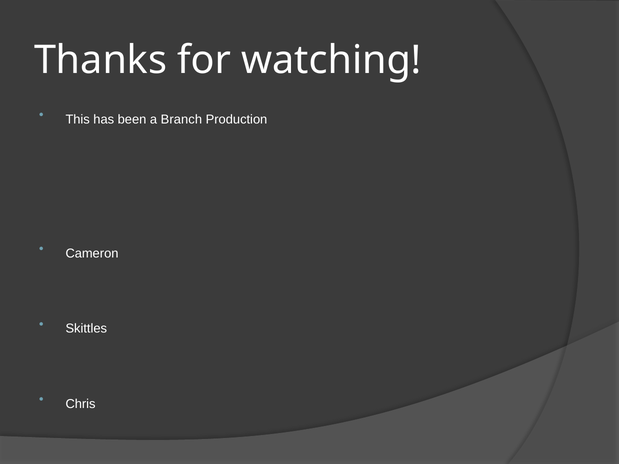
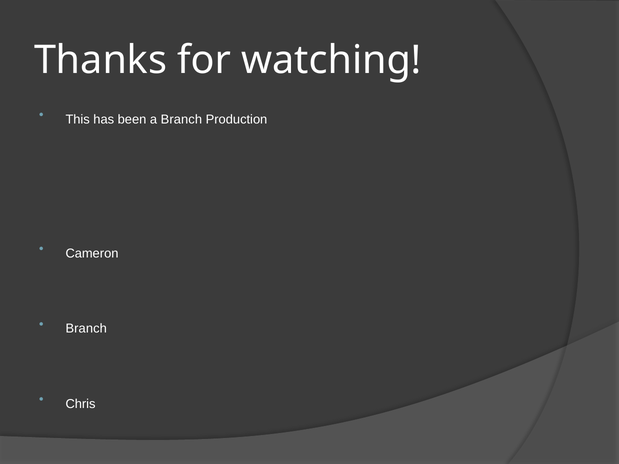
Skittles: Skittles -> Branch (86, 329)
